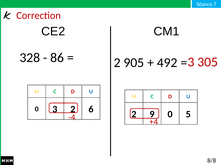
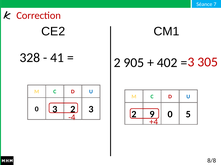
86: 86 -> 41 (57, 58)
492: 492 -> 402 (167, 63)
2 6: 6 -> 3 (91, 110)
